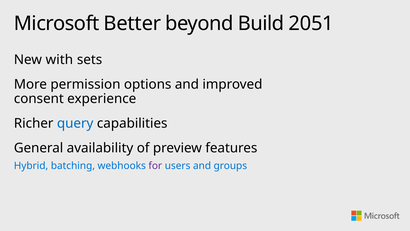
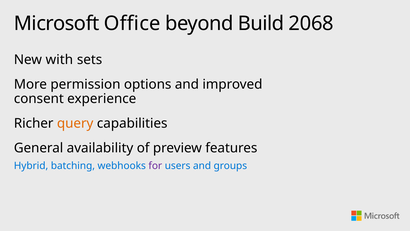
Better: Better -> Office (132, 23)
2051: 2051 -> 2068 (311, 23)
query colour: blue -> orange (75, 123)
